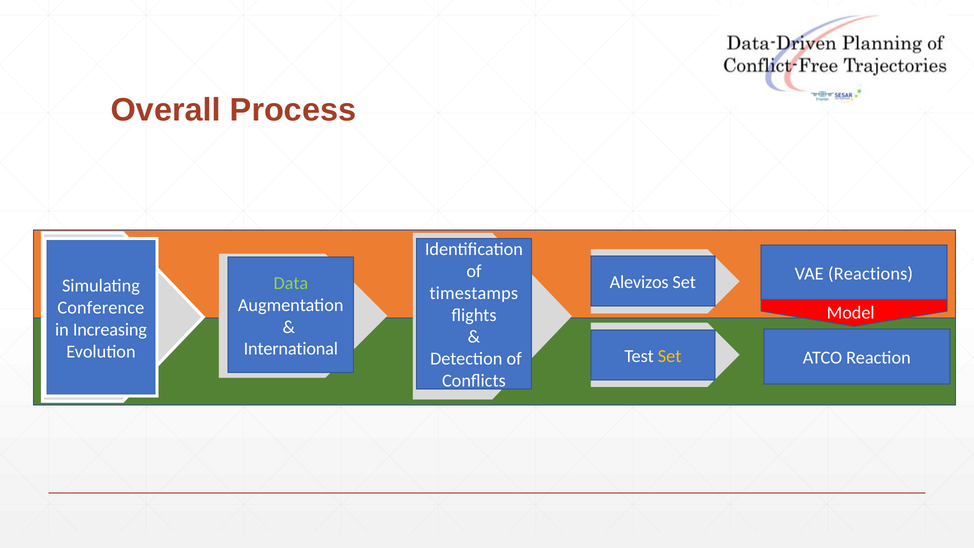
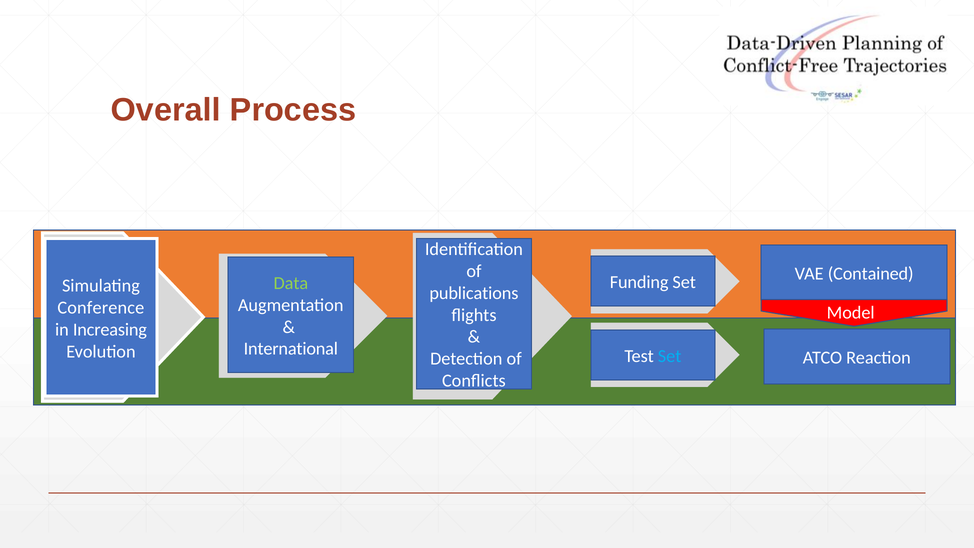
Reactions: Reactions -> Contained (871, 274)
Alevizos: Alevizos -> Funding (639, 282)
timestamps: timestamps -> publications (474, 293)
Set colour: yellow -> light blue (670, 356)
